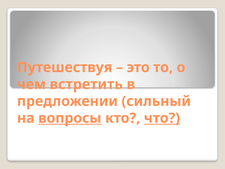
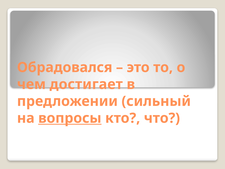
Путешествуя: Путешествуя -> Обрадовался (65, 67)
встретить: встретить -> достигает (86, 84)
что underline: present -> none (162, 118)
